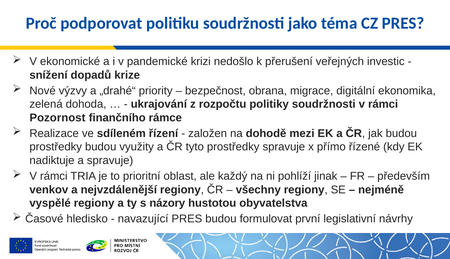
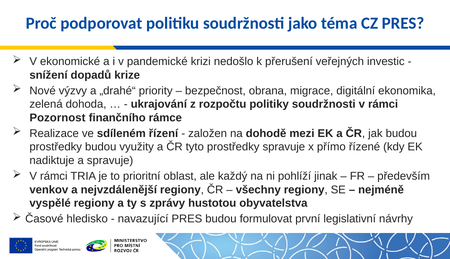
názory: názory -> zprávy (167, 203)
